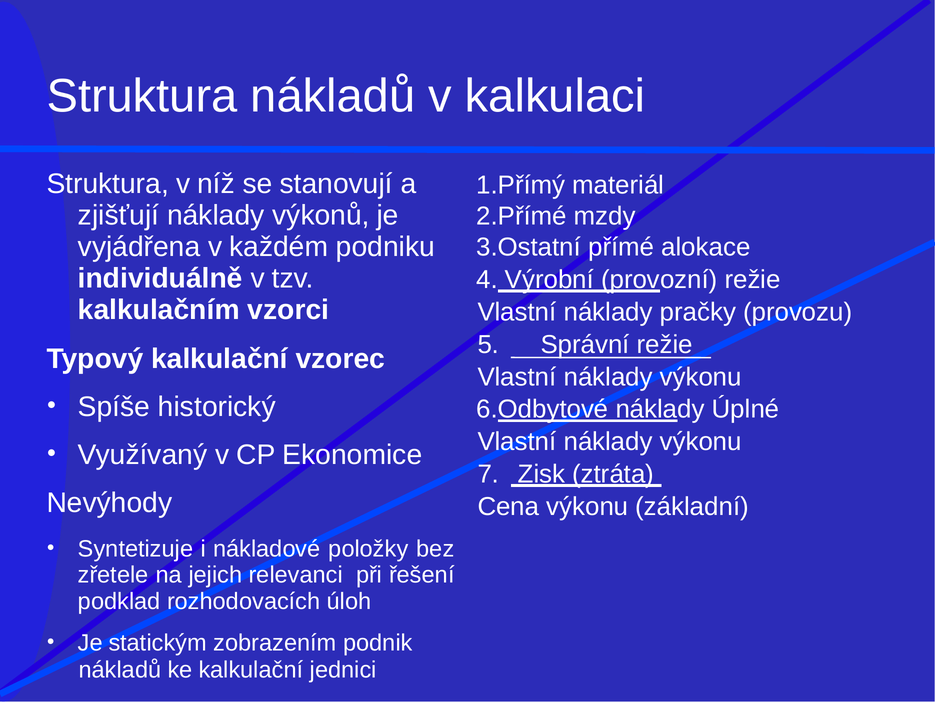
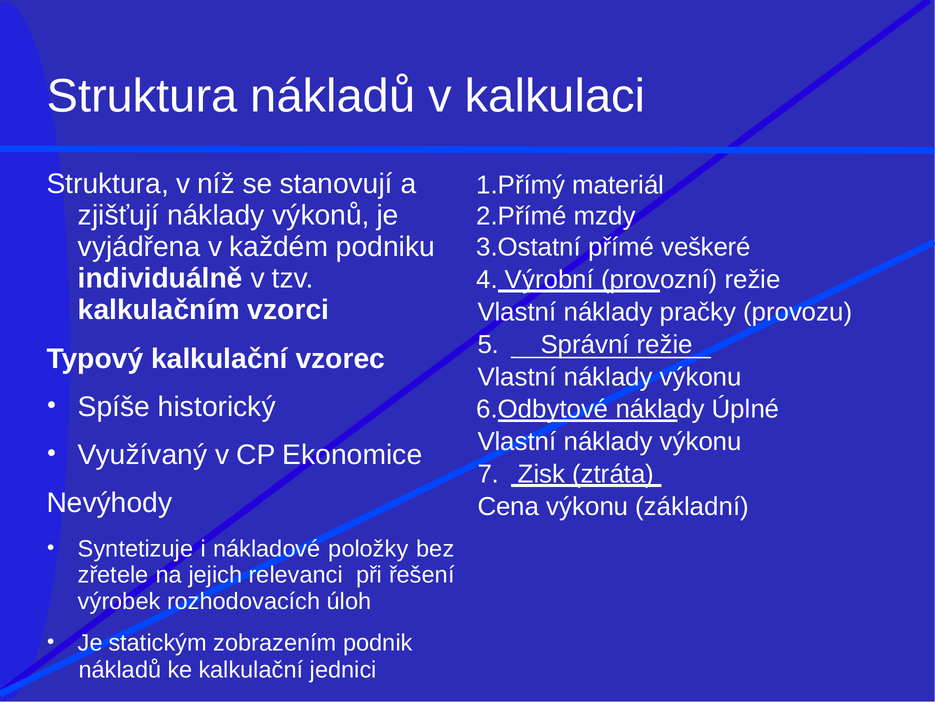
alokace: alokace -> veškeré (706, 247)
podklad: podklad -> výrobek (119, 601)
